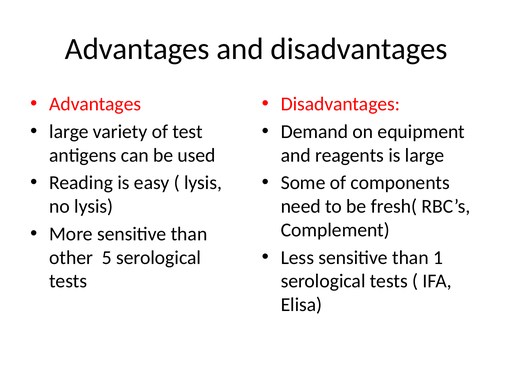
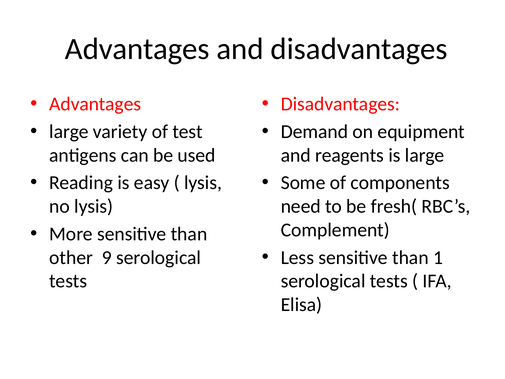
5: 5 -> 9 (107, 257)
